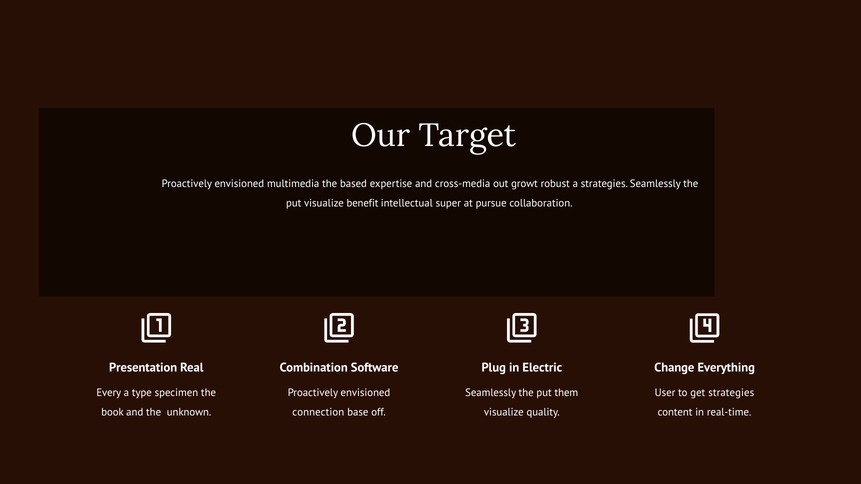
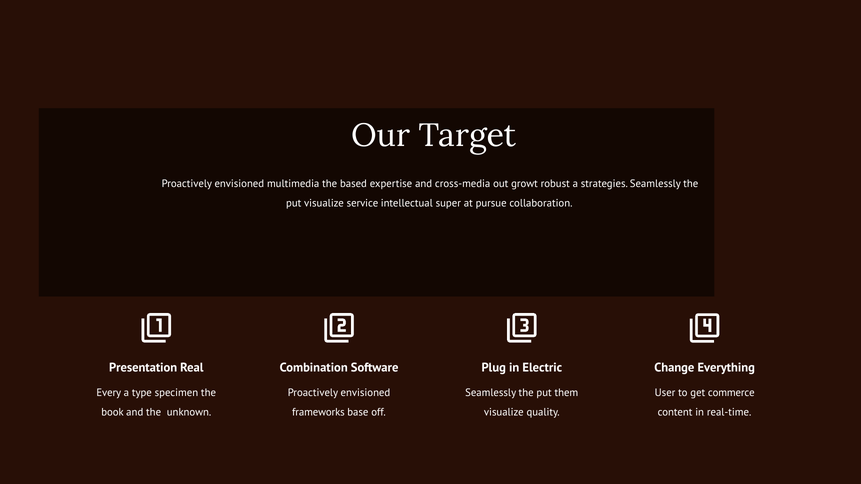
benefit: benefit -> service (363, 203)
get strategies: strategies -> commerce (731, 393)
connection: connection -> frameworks (318, 413)
